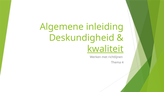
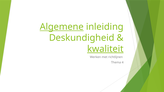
Algemene underline: none -> present (62, 27)
